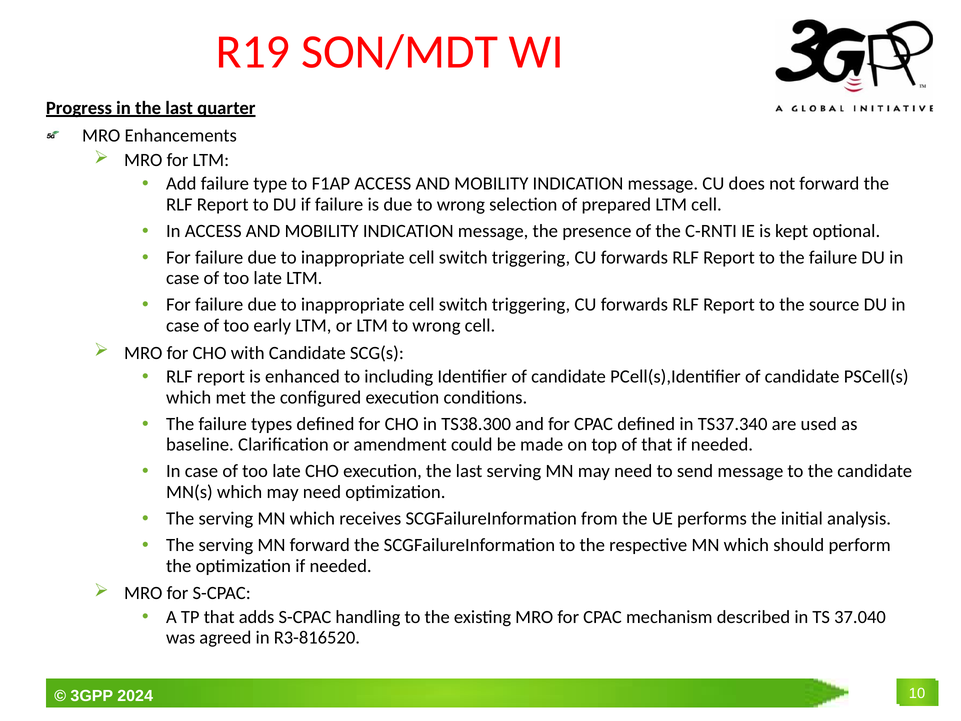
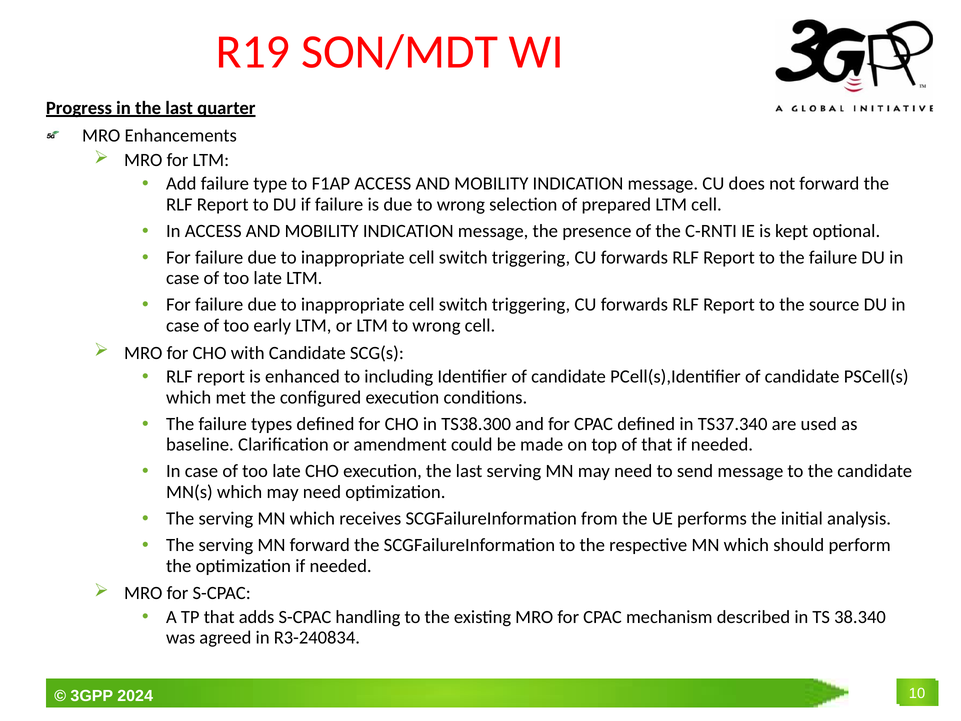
37.040: 37.040 -> 38.340 (860, 617)
R3-816520: R3-816520 -> R3-240834 (317, 637)
